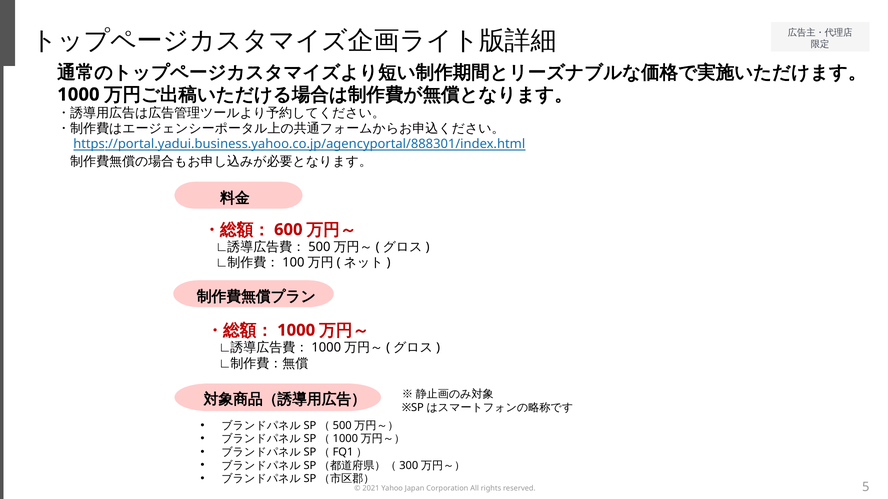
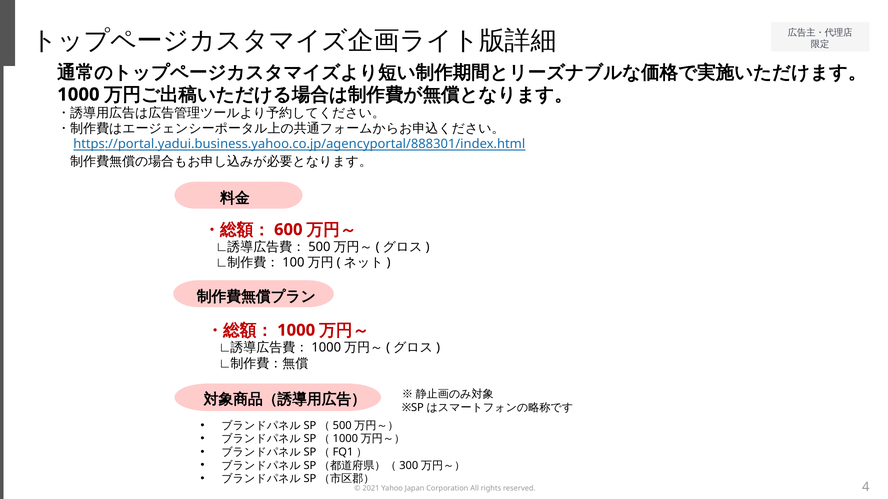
5: 5 -> 4 (866, 487)
